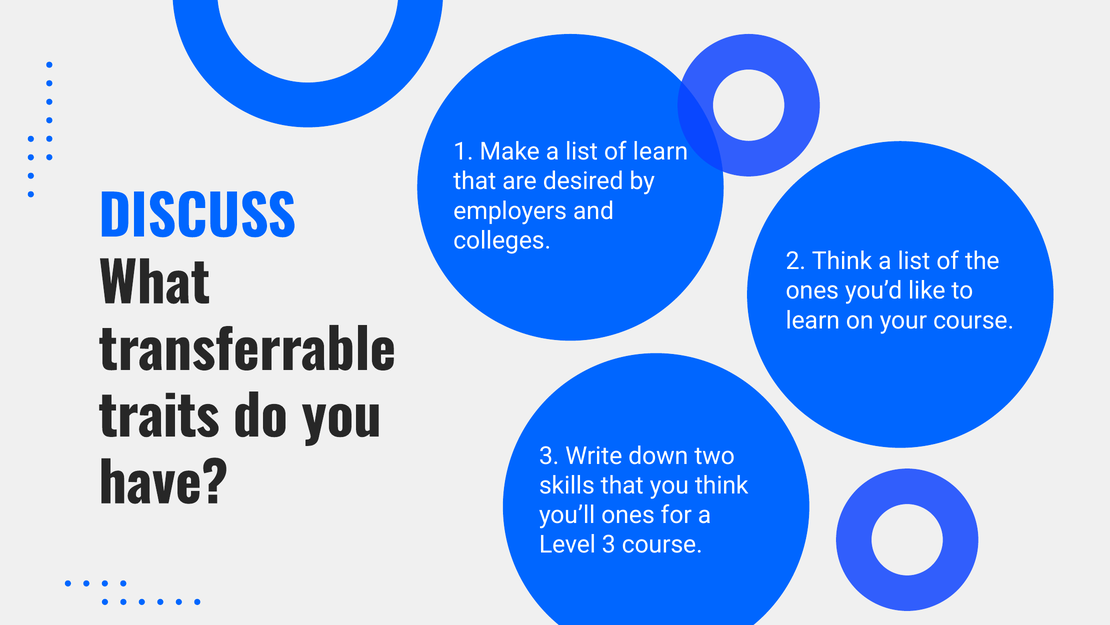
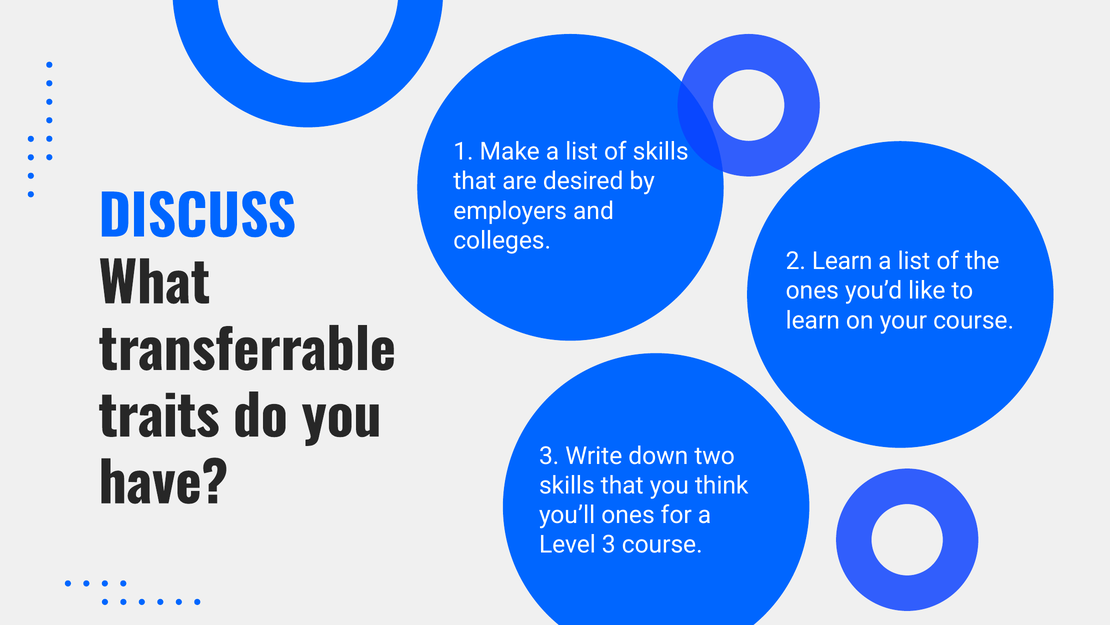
of learn: learn -> skills (661, 152)
2 Think: Think -> Learn (842, 261)
